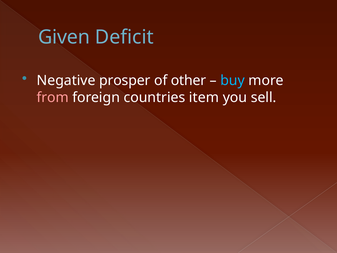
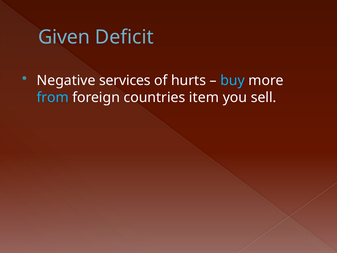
prosper: prosper -> services (125, 80)
other: other -> hurts (189, 80)
from colour: pink -> light blue (53, 97)
